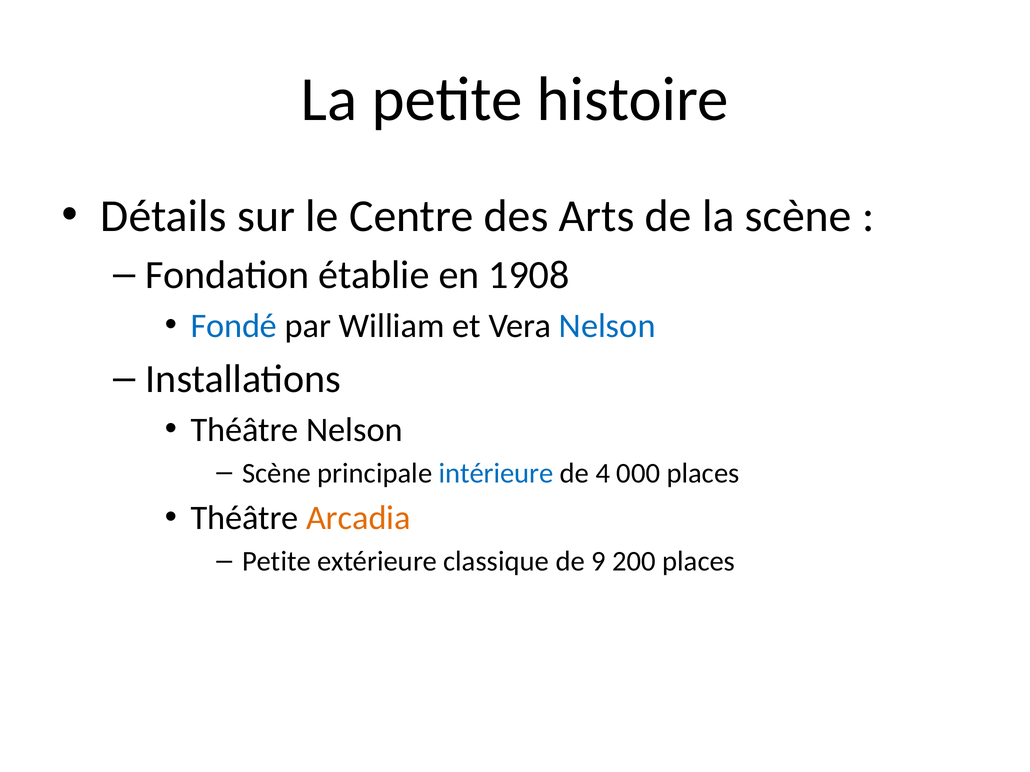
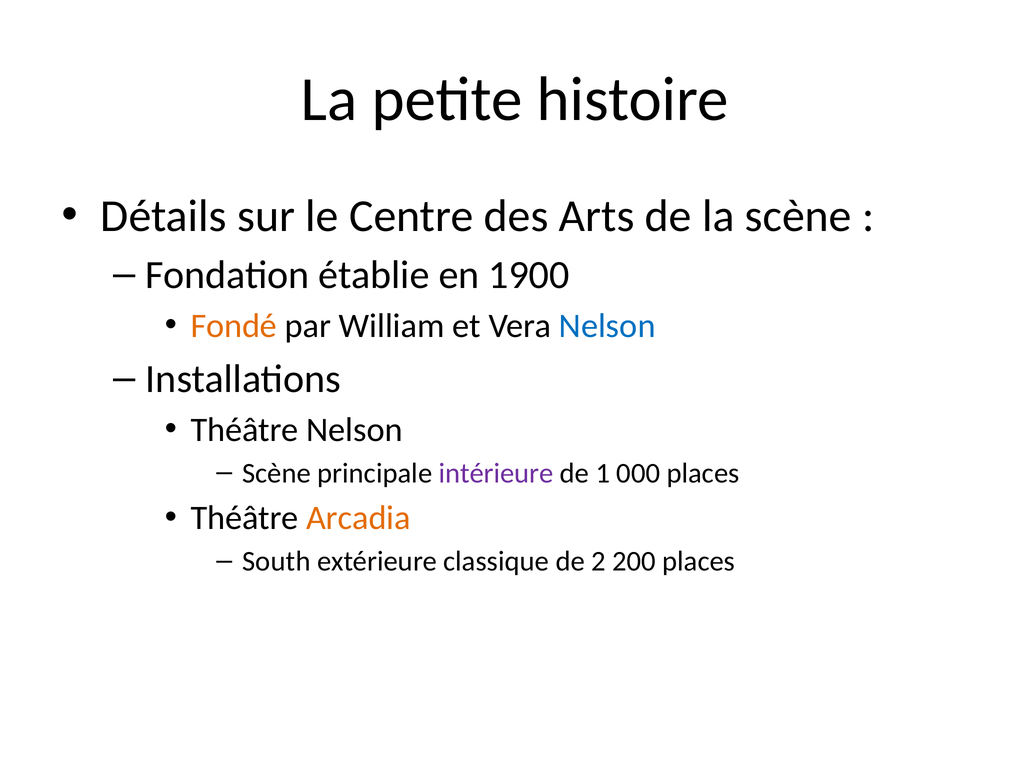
1908: 1908 -> 1900 (529, 275)
Fondé colour: blue -> orange (234, 326)
intérieure colour: blue -> purple (496, 473)
4: 4 -> 1 (603, 473)
Petite: Petite -> South (276, 562)
9: 9 -> 2 (598, 562)
